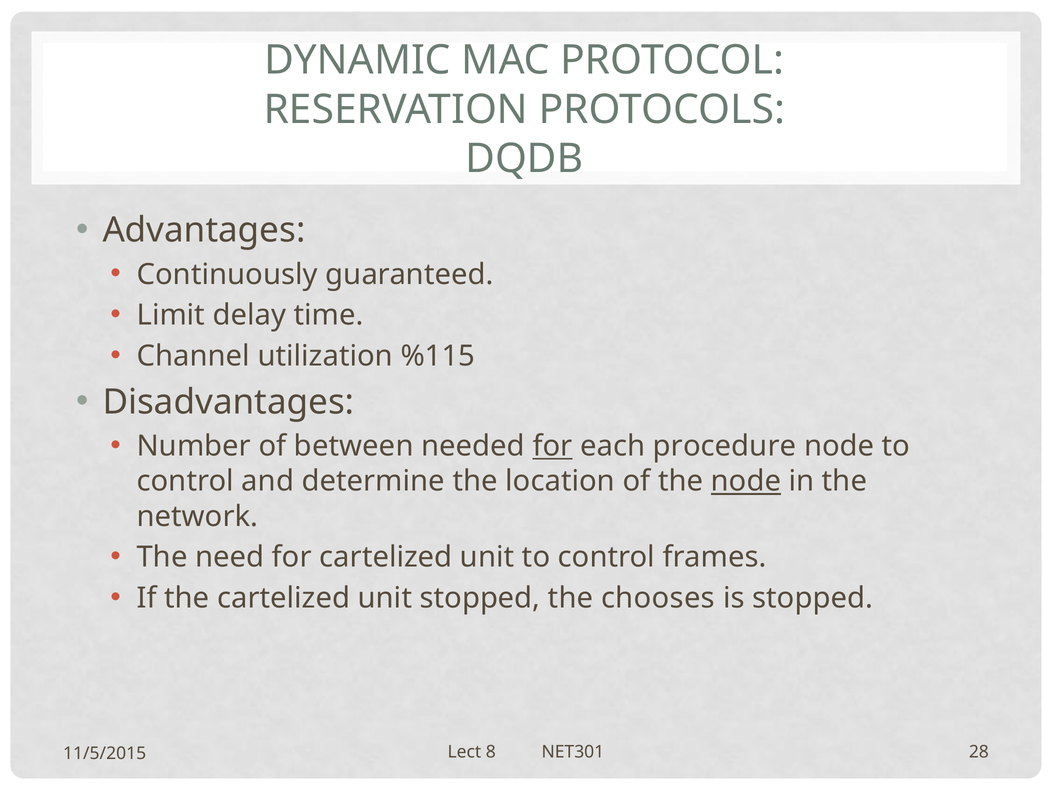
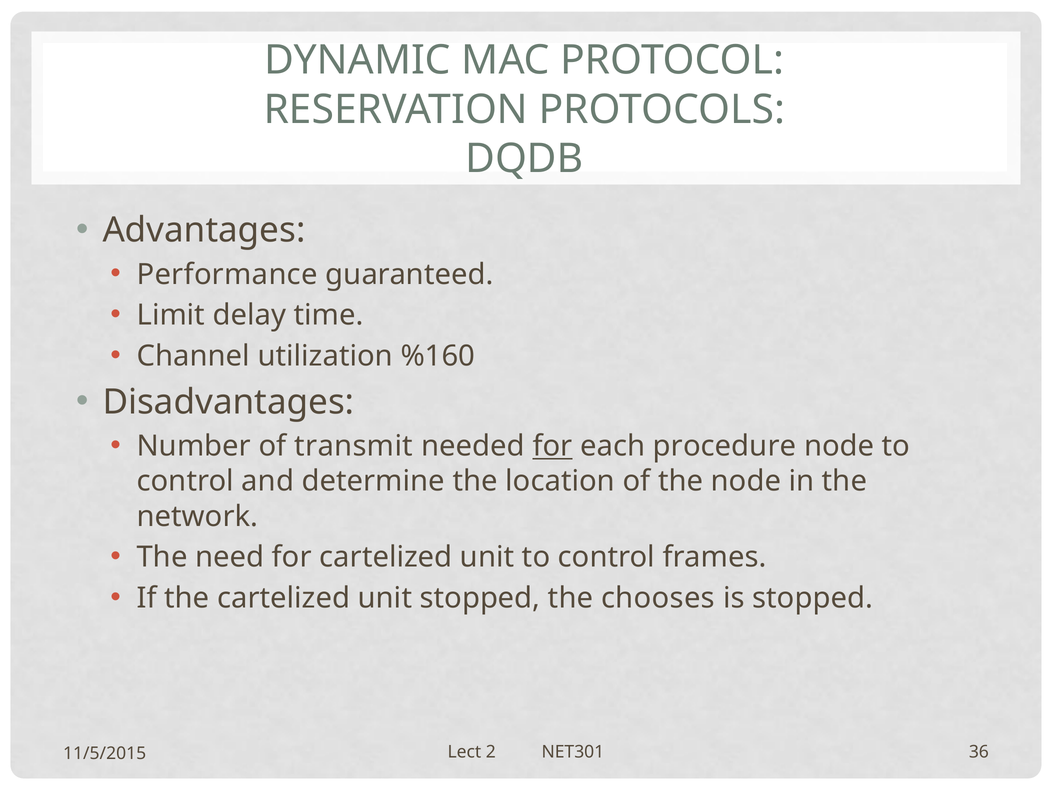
Continuously: Continuously -> Performance (227, 274)
%115: %115 -> %160 (438, 356)
between: between -> transmit (354, 446)
node underline: present -> none (746, 481)
8: 8 -> 2 (491, 752)
28: 28 -> 36 (979, 752)
